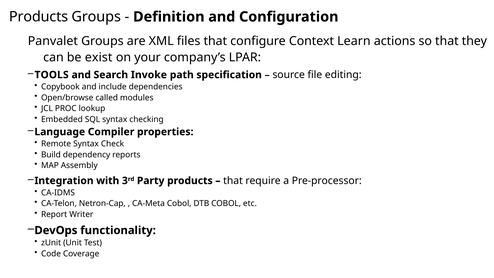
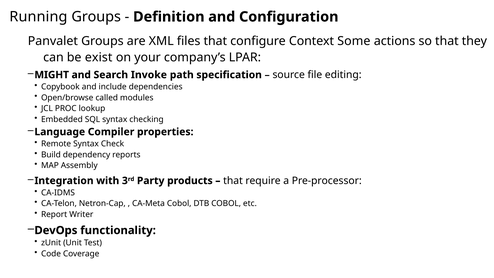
Products: Products -> Running (38, 17)
Learn: Learn -> Some (354, 41)
TOOLS: TOOLS -> MIGHT (52, 75)
